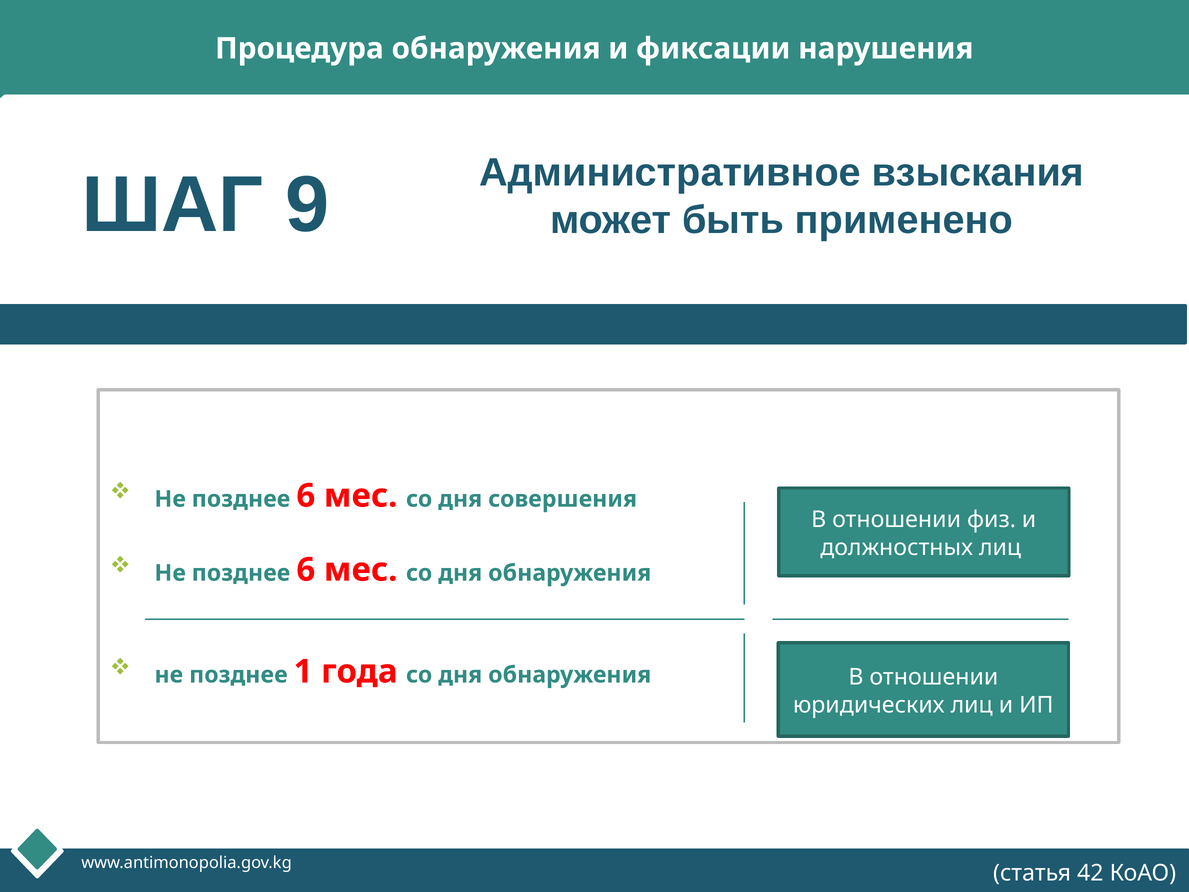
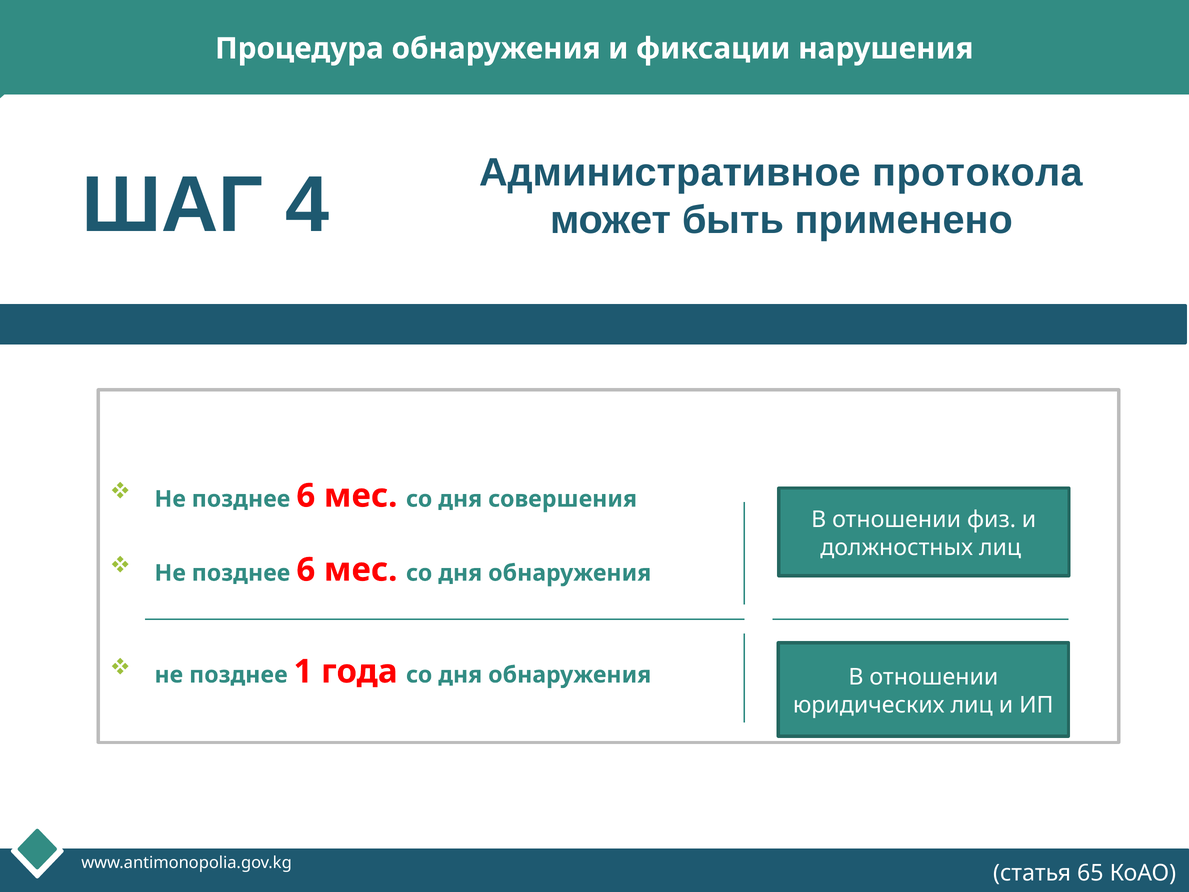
взыскания: взыскания -> протокола (978, 173)
9: 9 -> 4 (307, 205)
42: 42 -> 65 (1090, 873)
